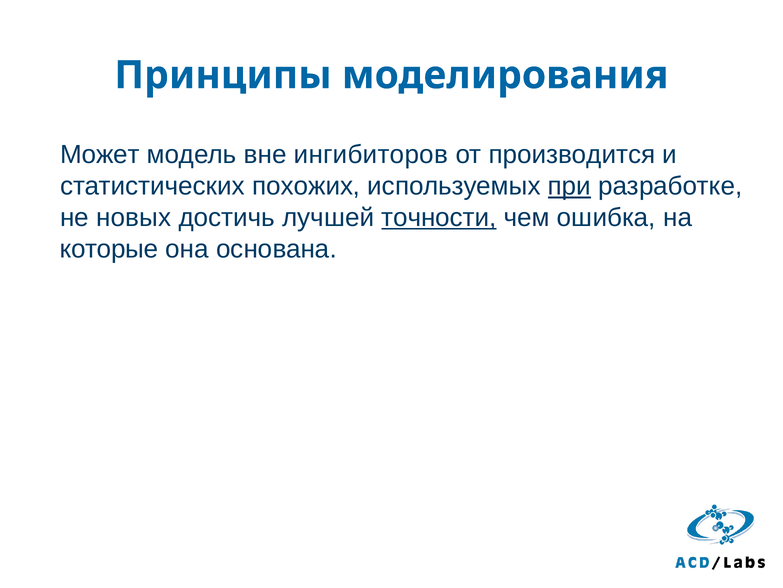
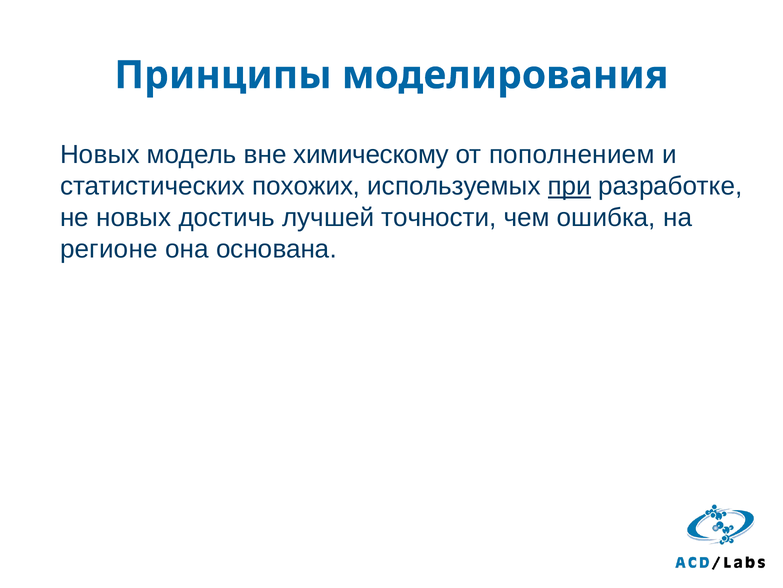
Может: Может -> Новых (100, 155)
ингибиторов: ингибиторов -> химическому (371, 155)
производится: производится -> пополнением (572, 155)
точности underline: present -> none (439, 217)
которые: которые -> регионе (109, 249)
